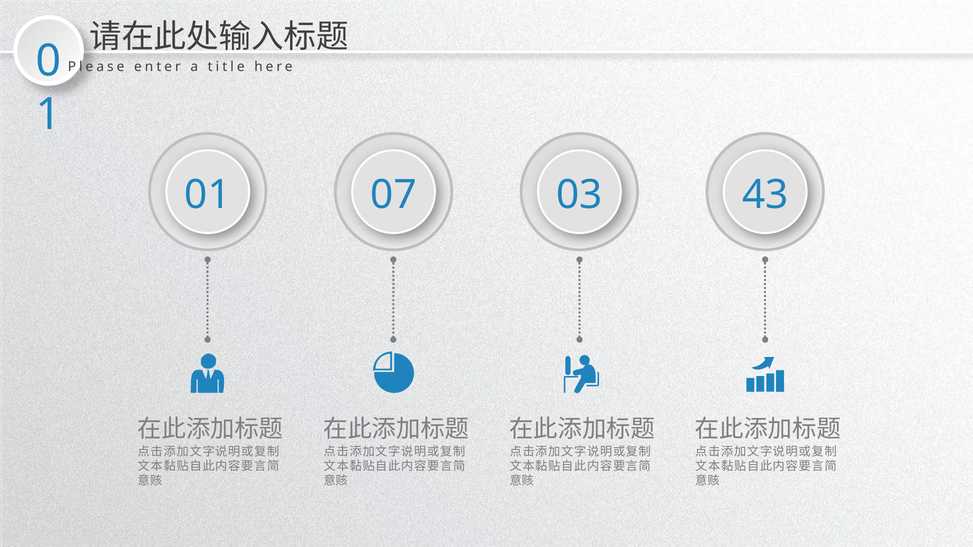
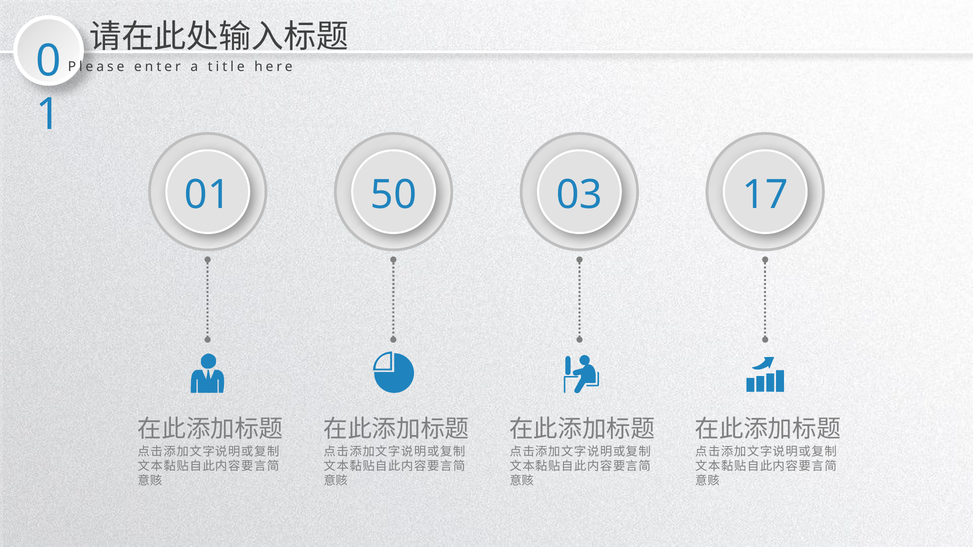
07: 07 -> 50 (394, 195)
43: 43 -> 17 (765, 195)
